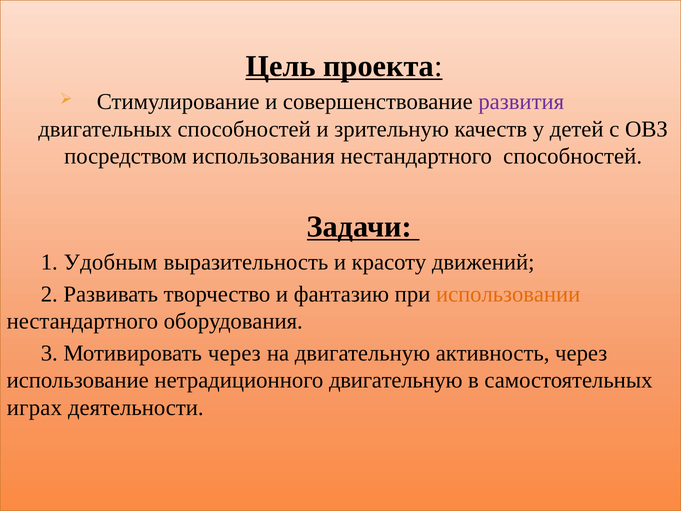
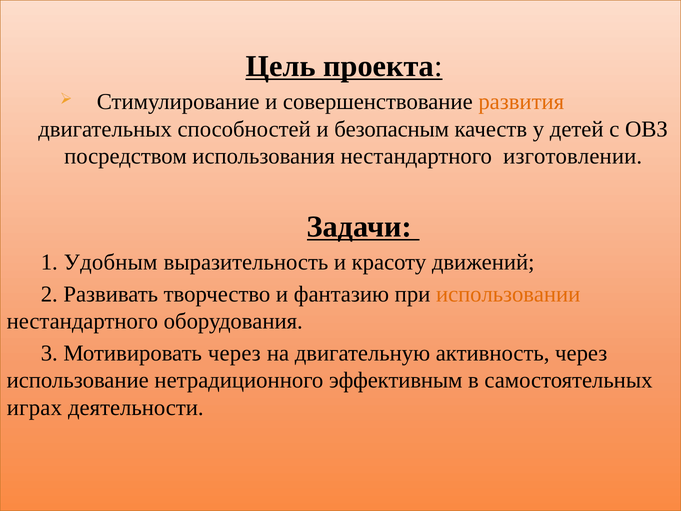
развития colour: purple -> orange (521, 102)
зрительную: зрительную -> безопасным (392, 129)
нестандартного способностей: способностей -> изготовлении (573, 156)
нетрадиционного двигательную: двигательную -> эффективным (396, 380)
